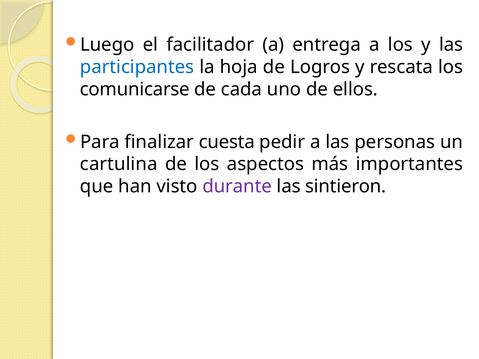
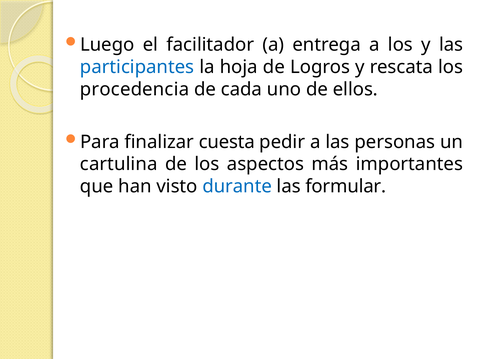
comunicarse: comunicarse -> procedencia (135, 89)
durante colour: purple -> blue (237, 187)
sintieron: sintieron -> formular (346, 187)
